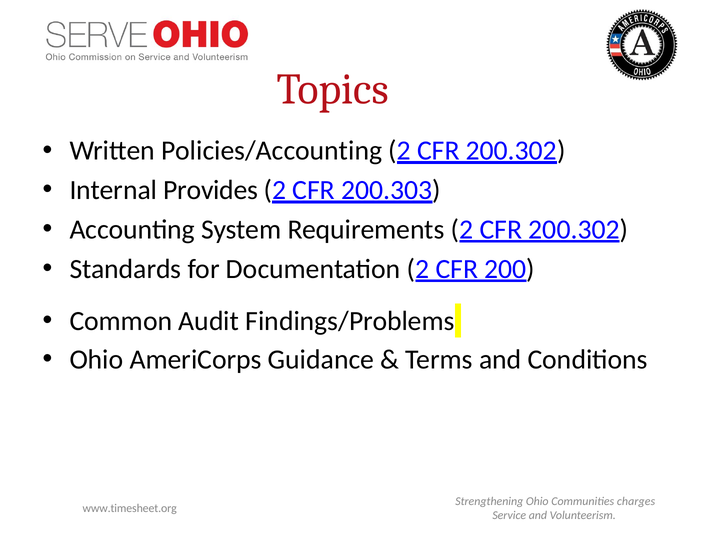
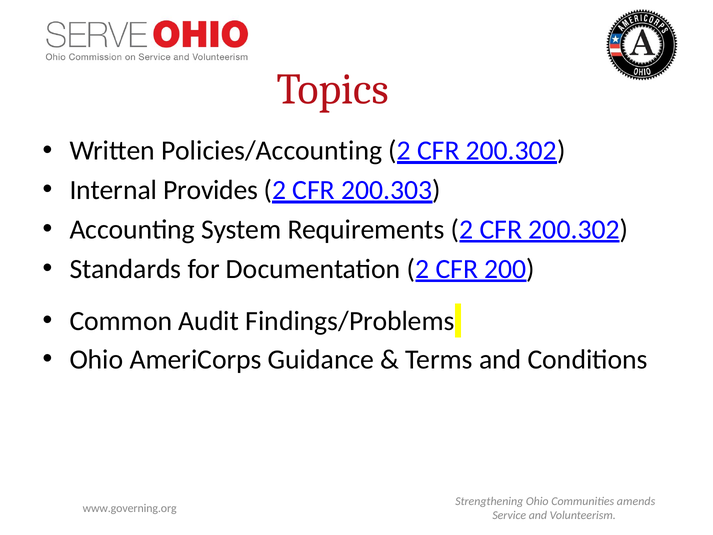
charges: charges -> amends (636, 501)
www.timesheet.org: www.timesheet.org -> www.governing.org (130, 508)
